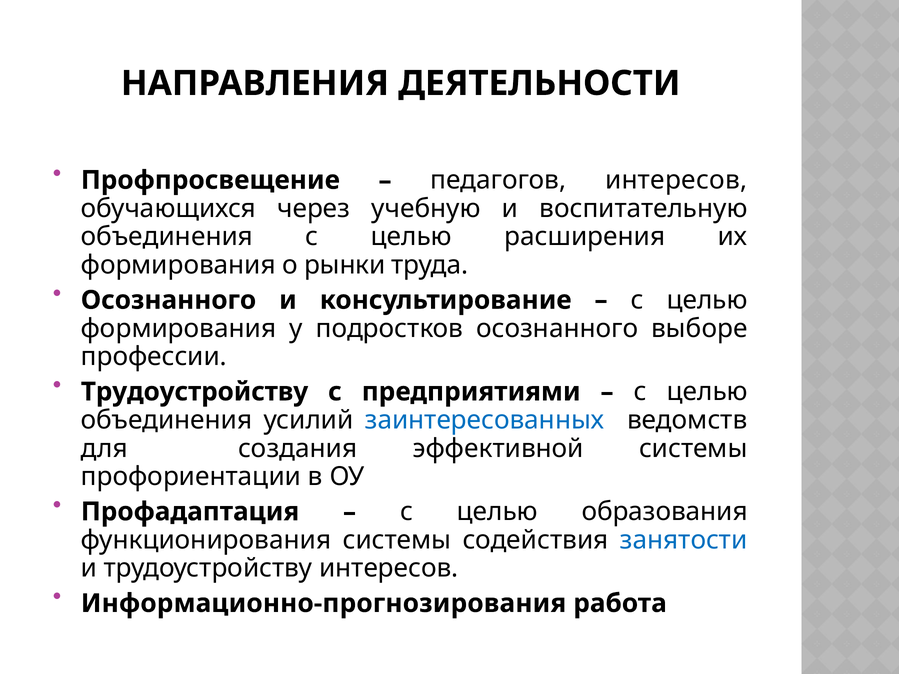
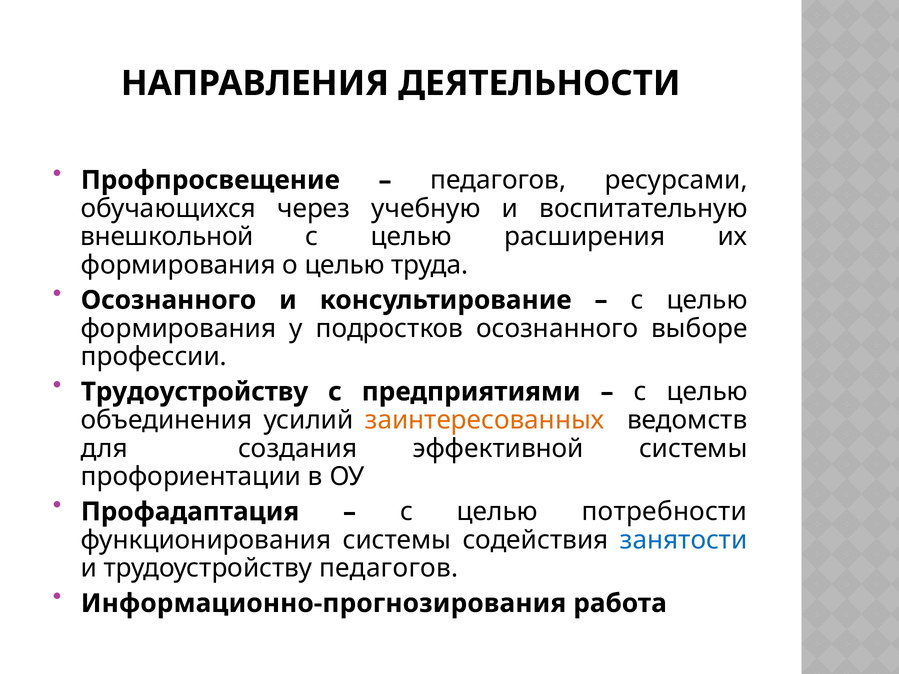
педагогов интересов: интересов -> ресурсами (676, 180)
объединения: объединения -> внешкольной (167, 237)
о рынки: рынки -> целью (345, 265)
заинтересованных colour: blue -> orange (485, 420)
образования: образования -> потребности (664, 512)
трудоустройству интересов: интересов -> педагогов (389, 569)
